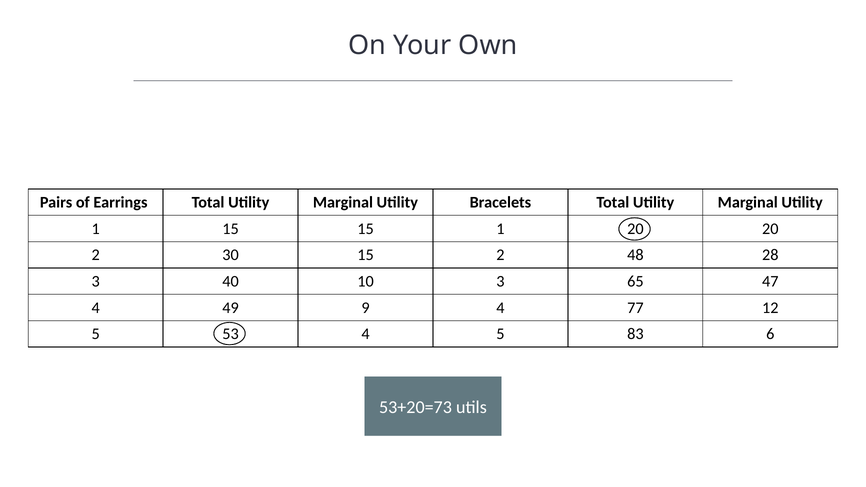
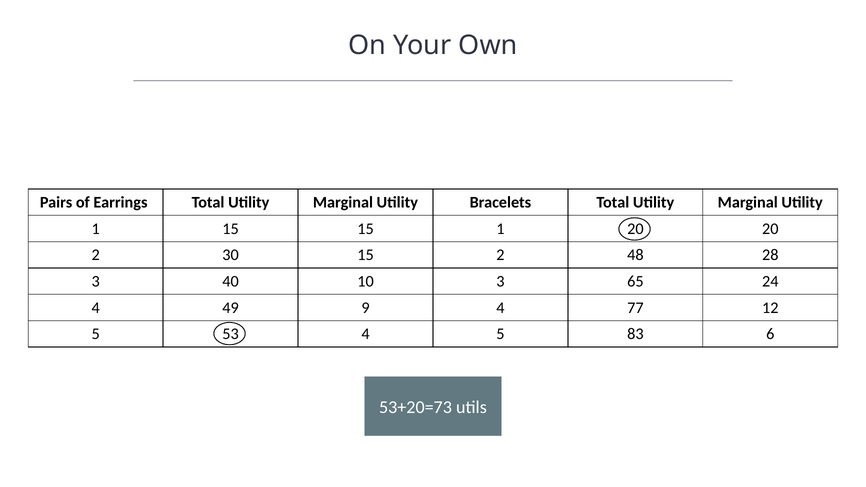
47: 47 -> 24 (770, 281)
